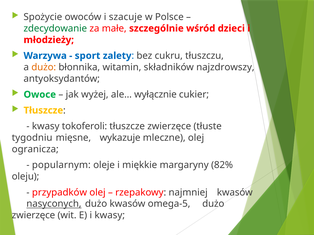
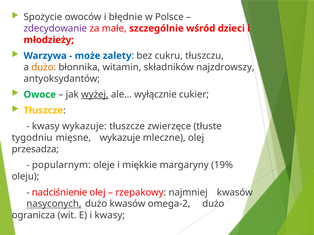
szacuje: szacuje -> błędnie (126, 17)
zdecydowanie colour: green -> purple (55, 28)
sport: sport -> może (88, 56)
wyżej underline: none -> present (95, 95)
kwasy tokoferoli: tokoferoli -> wykazuje (84, 126)
ogranicza: ogranicza -> przesadza (35, 149)
82%: 82% -> 19% (222, 165)
przypadków: przypadków -> nadciśnienie (60, 193)
omega-5: omega-5 -> omega-2 (169, 204)
zwierzęce: zwierzęce -> ogranicza (33, 216)
